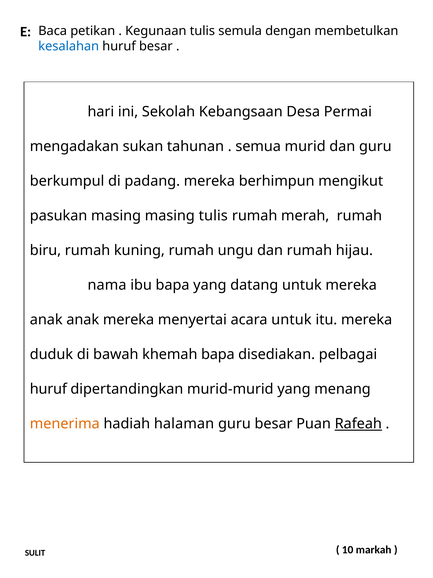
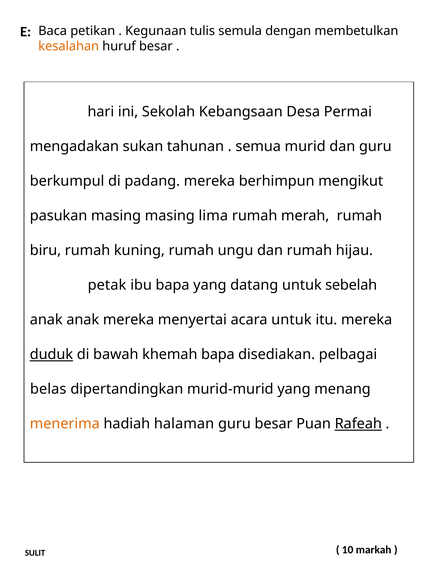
kesalahan colour: blue -> orange (69, 46)
masing tulis: tulis -> lima (213, 216)
nama: nama -> petak (107, 285)
untuk mereka: mereka -> sebelah (351, 285)
duduk underline: none -> present (51, 354)
huruf: huruf -> belas (48, 389)
